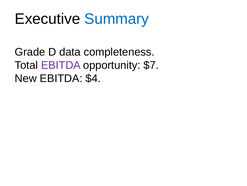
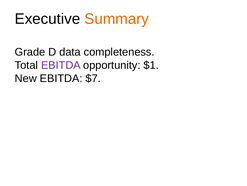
Summary colour: blue -> orange (117, 19)
$7: $7 -> $1 (151, 65)
$4: $4 -> $7 (93, 78)
